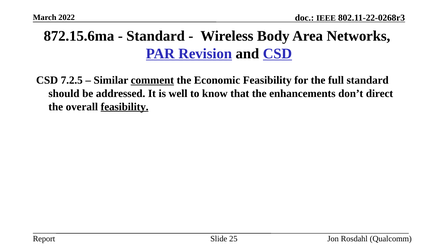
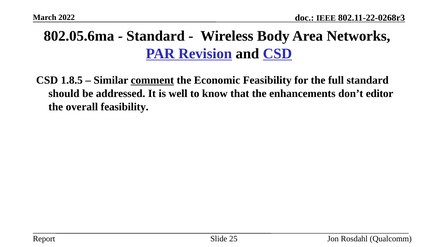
872.15.6ma: 872.15.6ma -> 802.05.6ma (79, 36)
7.2.5: 7.2.5 -> 1.8.5 (72, 80)
direct: direct -> editor (380, 93)
feasibility underline: present -> none (125, 106)
